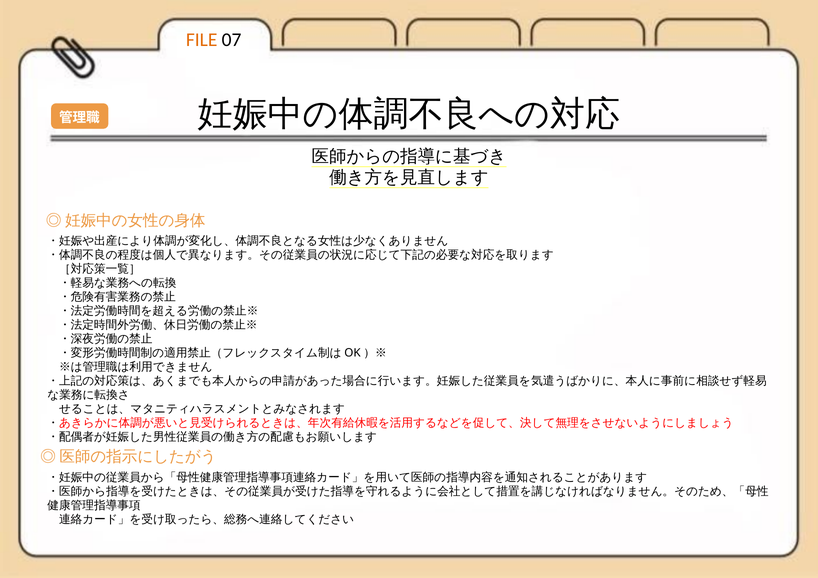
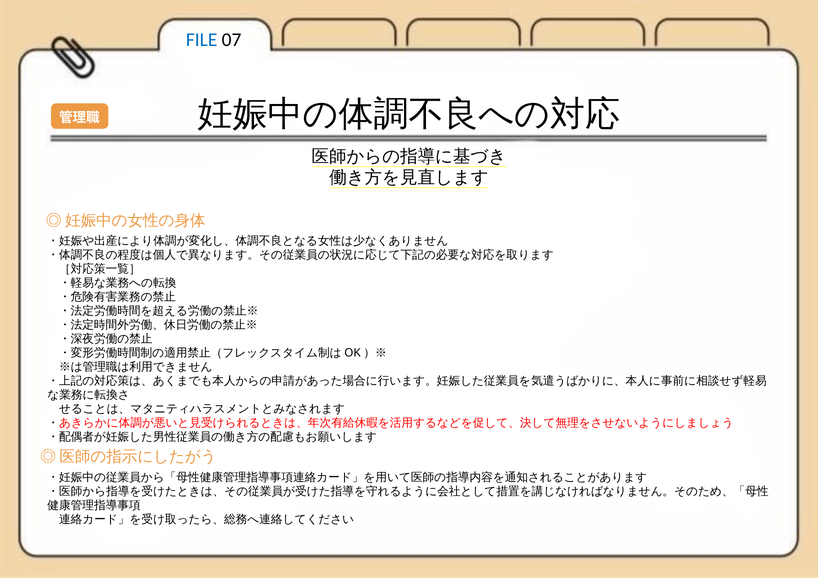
FILE colour: orange -> blue (202, 40)
